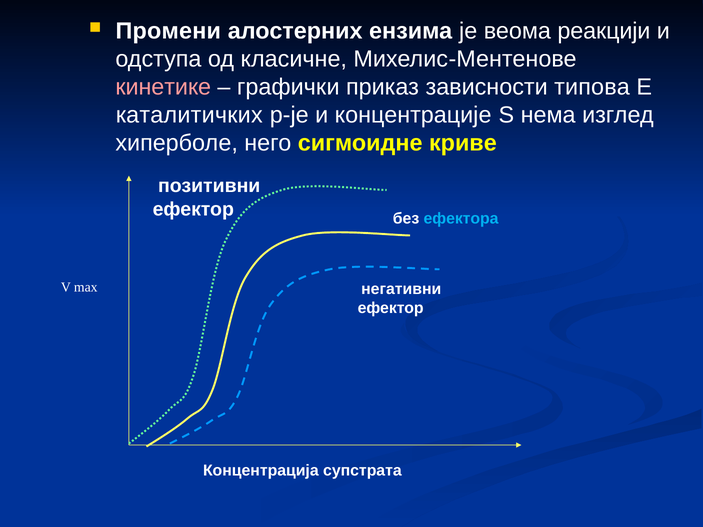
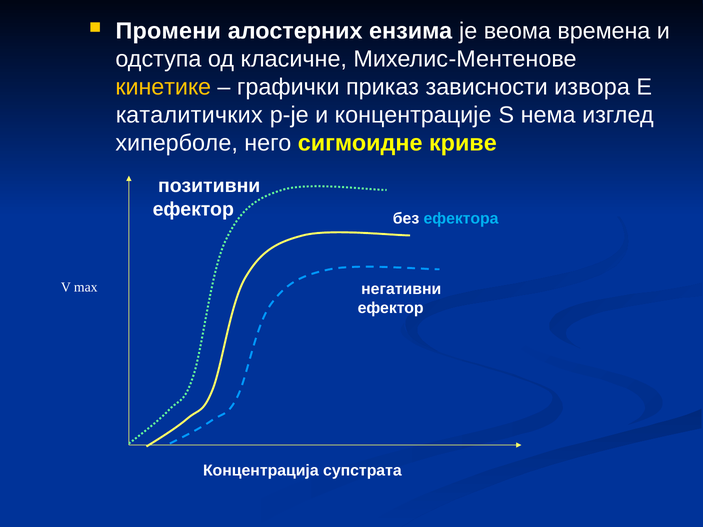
реакцији: реакцији -> времена (604, 31)
кинетике colour: pink -> yellow (163, 87)
типова: типова -> извора (592, 87)
